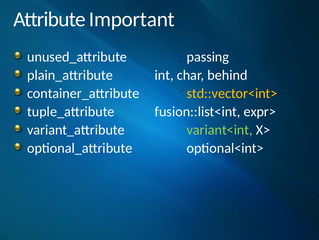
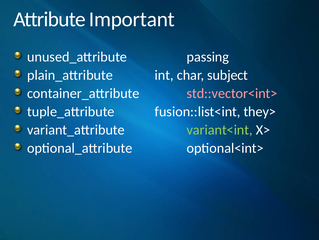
behind: behind -> subject (228, 75)
std::vector<int> colour: yellow -> pink (232, 93)
expr>: expr> -> they> (260, 111)
